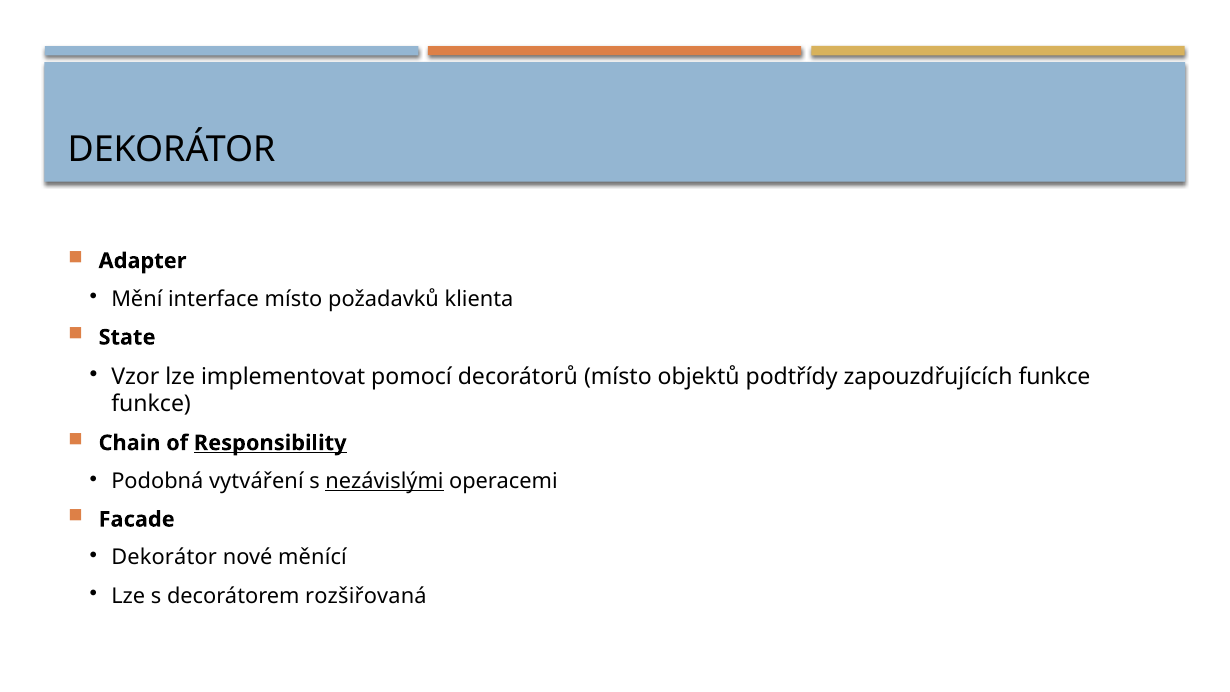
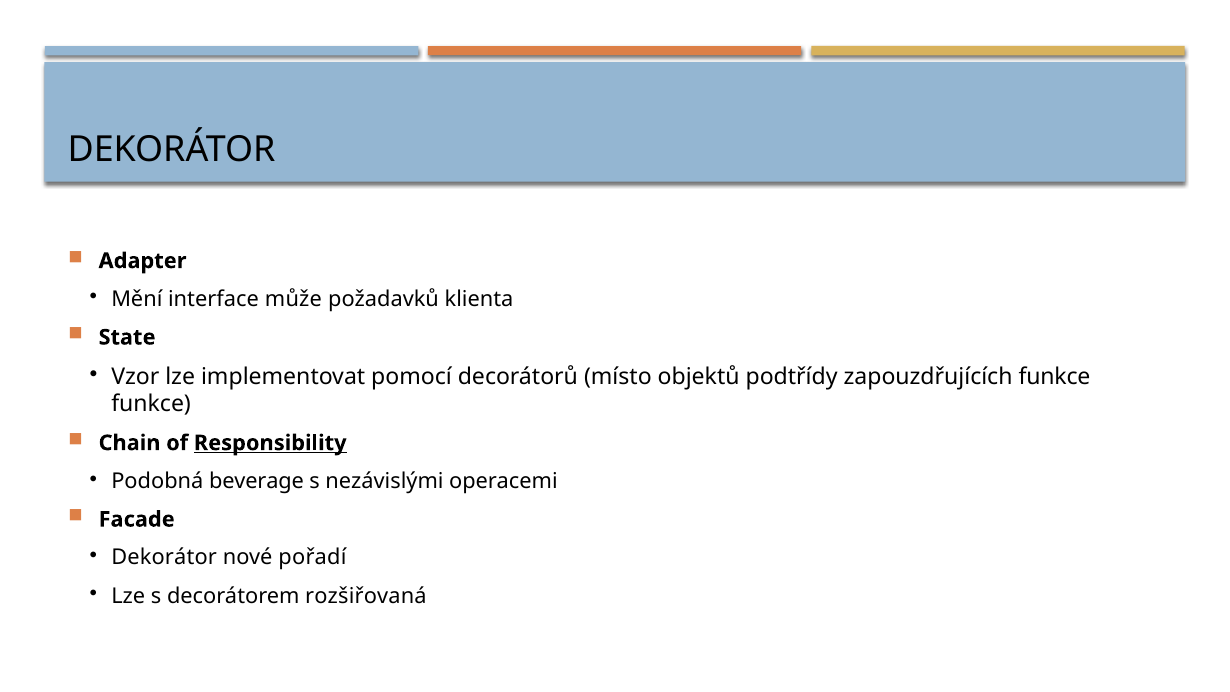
interface místo: místo -> může (293, 299)
vytváření: vytváření -> beverage (256, 481)
nezávislými underline: present -> none (384, 481)
měnící: měnící -> pořadí (312, 558)
